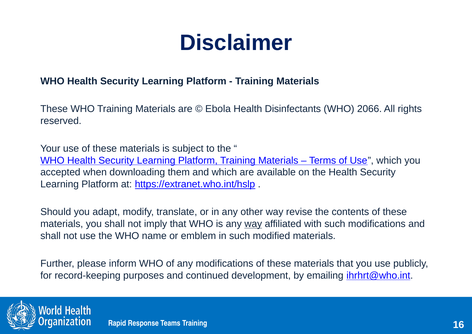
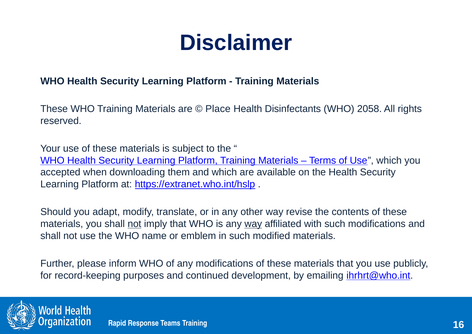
Ebola: Ebola -> Place (218, 109)
2066: 2066 -> 2058 (369, 109)
not underline: none -> present (134, 224)
